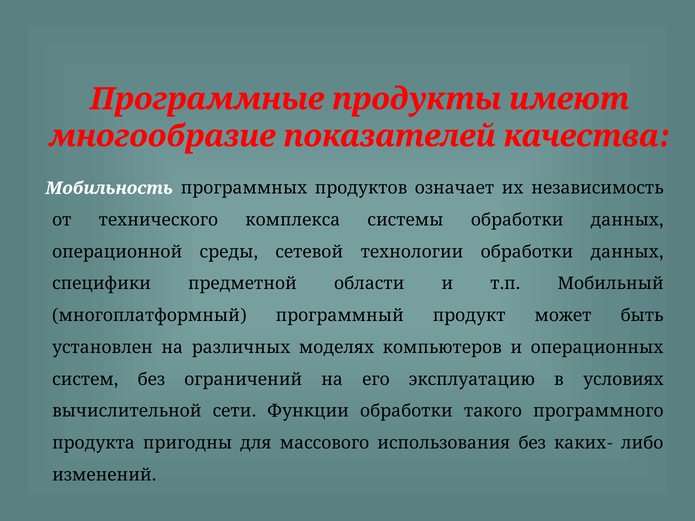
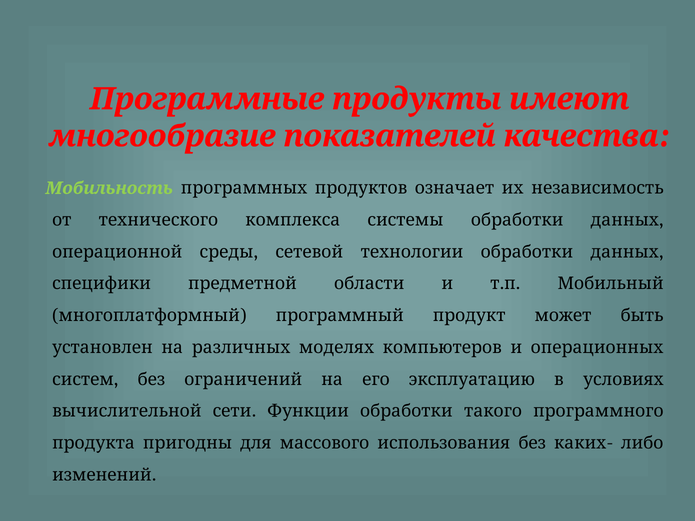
Мобильность colour: white -> light green (109, 188)
